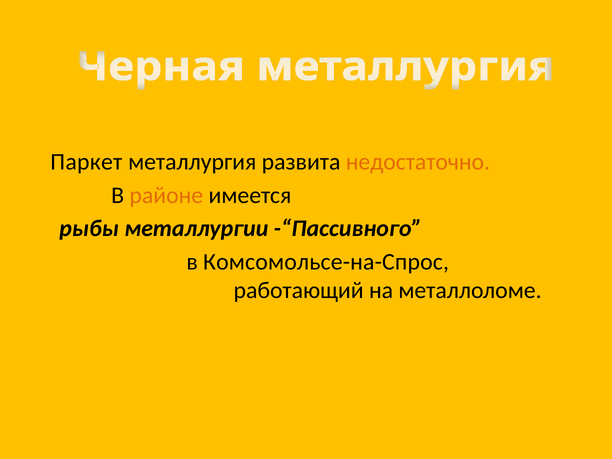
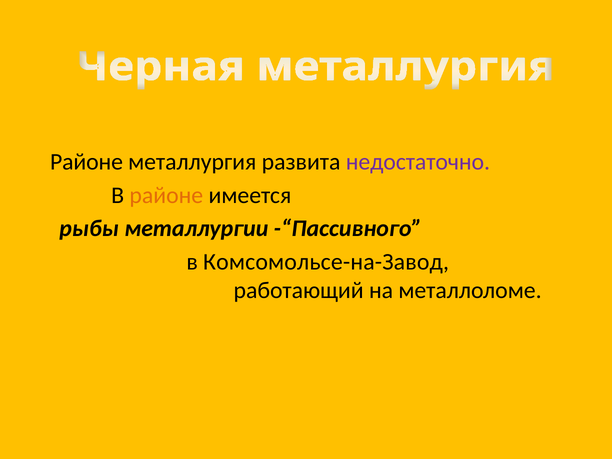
Паркет: Паркет -> Районе (87, 162)
недостаточно colour: orange -> purple (418, 162)
Комсомольсе-на-Спрос: Комсомольсе-на-Спрос -> Комсомольсе-на-Завод (326, 262)
